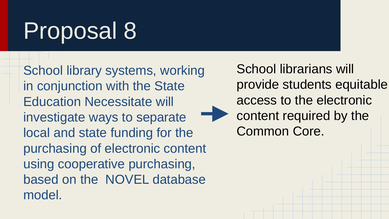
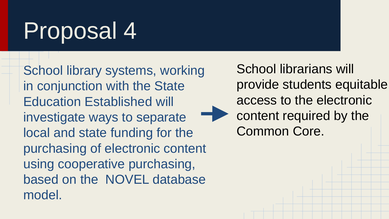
8: 8 -> 4 (130, 31)
Necessitate: Necessitate -> Established (118, 102)
